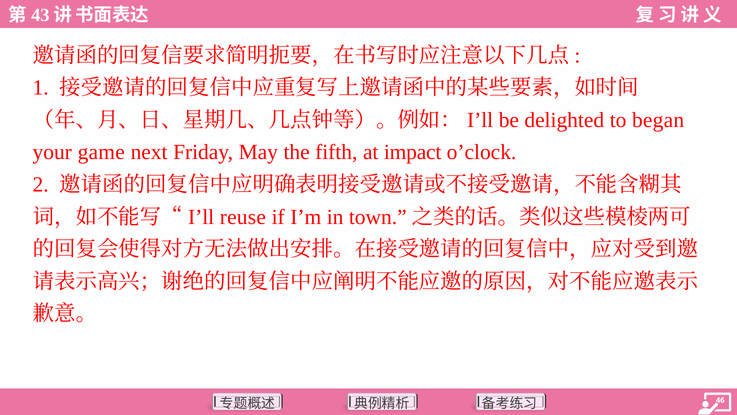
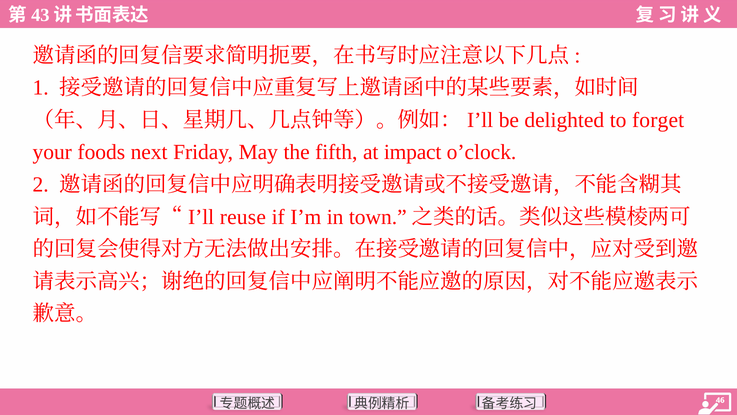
began: began -> forget (658, 120)
game: game -> foods (101, 152)
